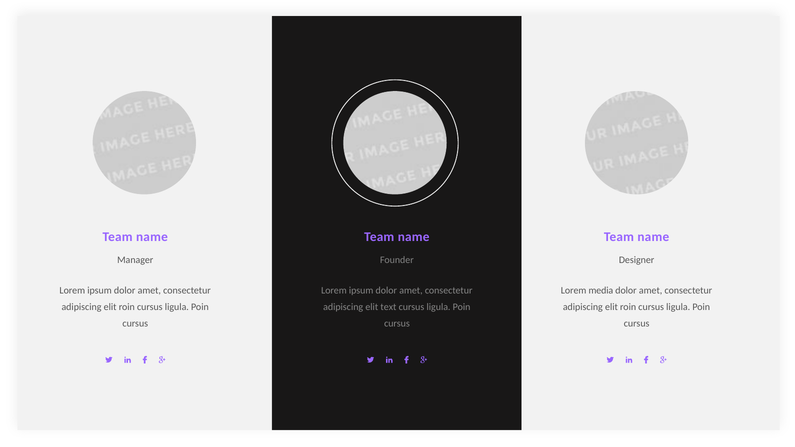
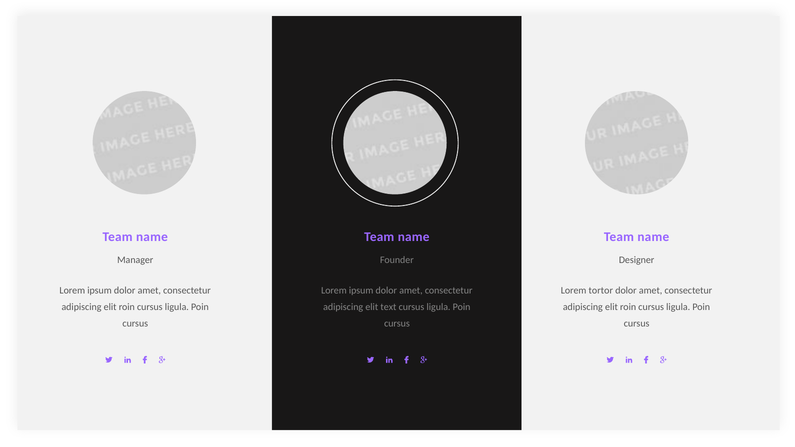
media: media -> tortor (601, 290)
